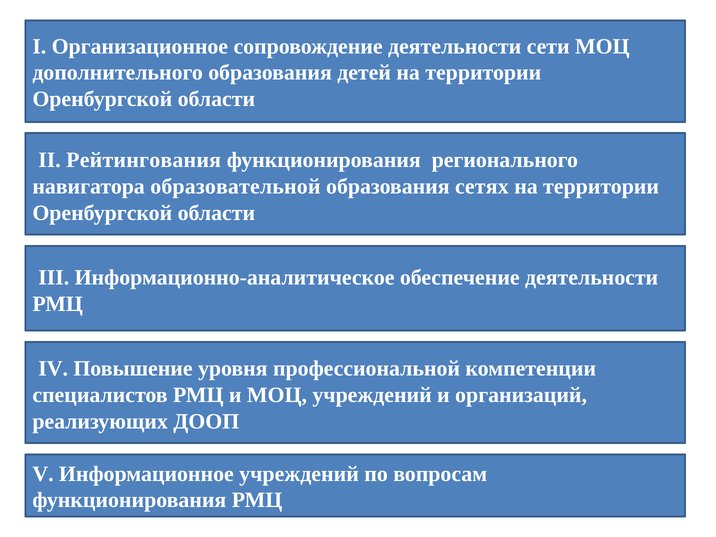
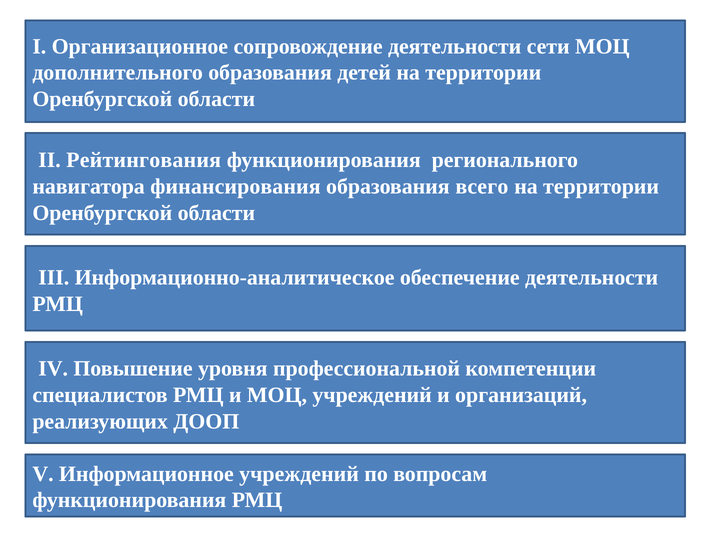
образовательной: образовательной -> финансирования (235, 187)
сетях: сетях -> всего (482, 187)
